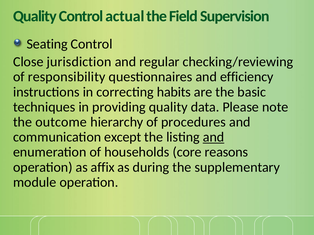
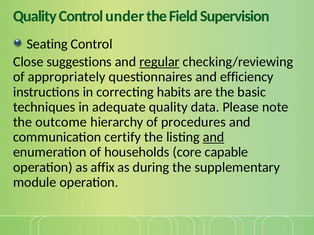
actual: actual -> under (125, 16)
jurisdiction: jurisdiction -> suggestions (79, 62)
regular underline: none -> present (159, 62)
responsibility: responsibility -> appropriately (67, 77)
providing: providing -> adequate (119, 107)
except: except -> certify (123, 137)
reasons: reasons -> capable (226, 152)
